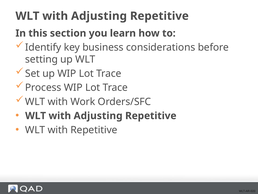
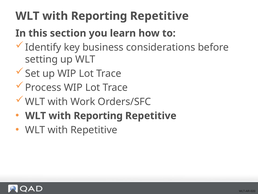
Adjusting: Adjusting -> Reporting (99, 16)
Adjusting: Adjusting -> Reporting (98, 116)
